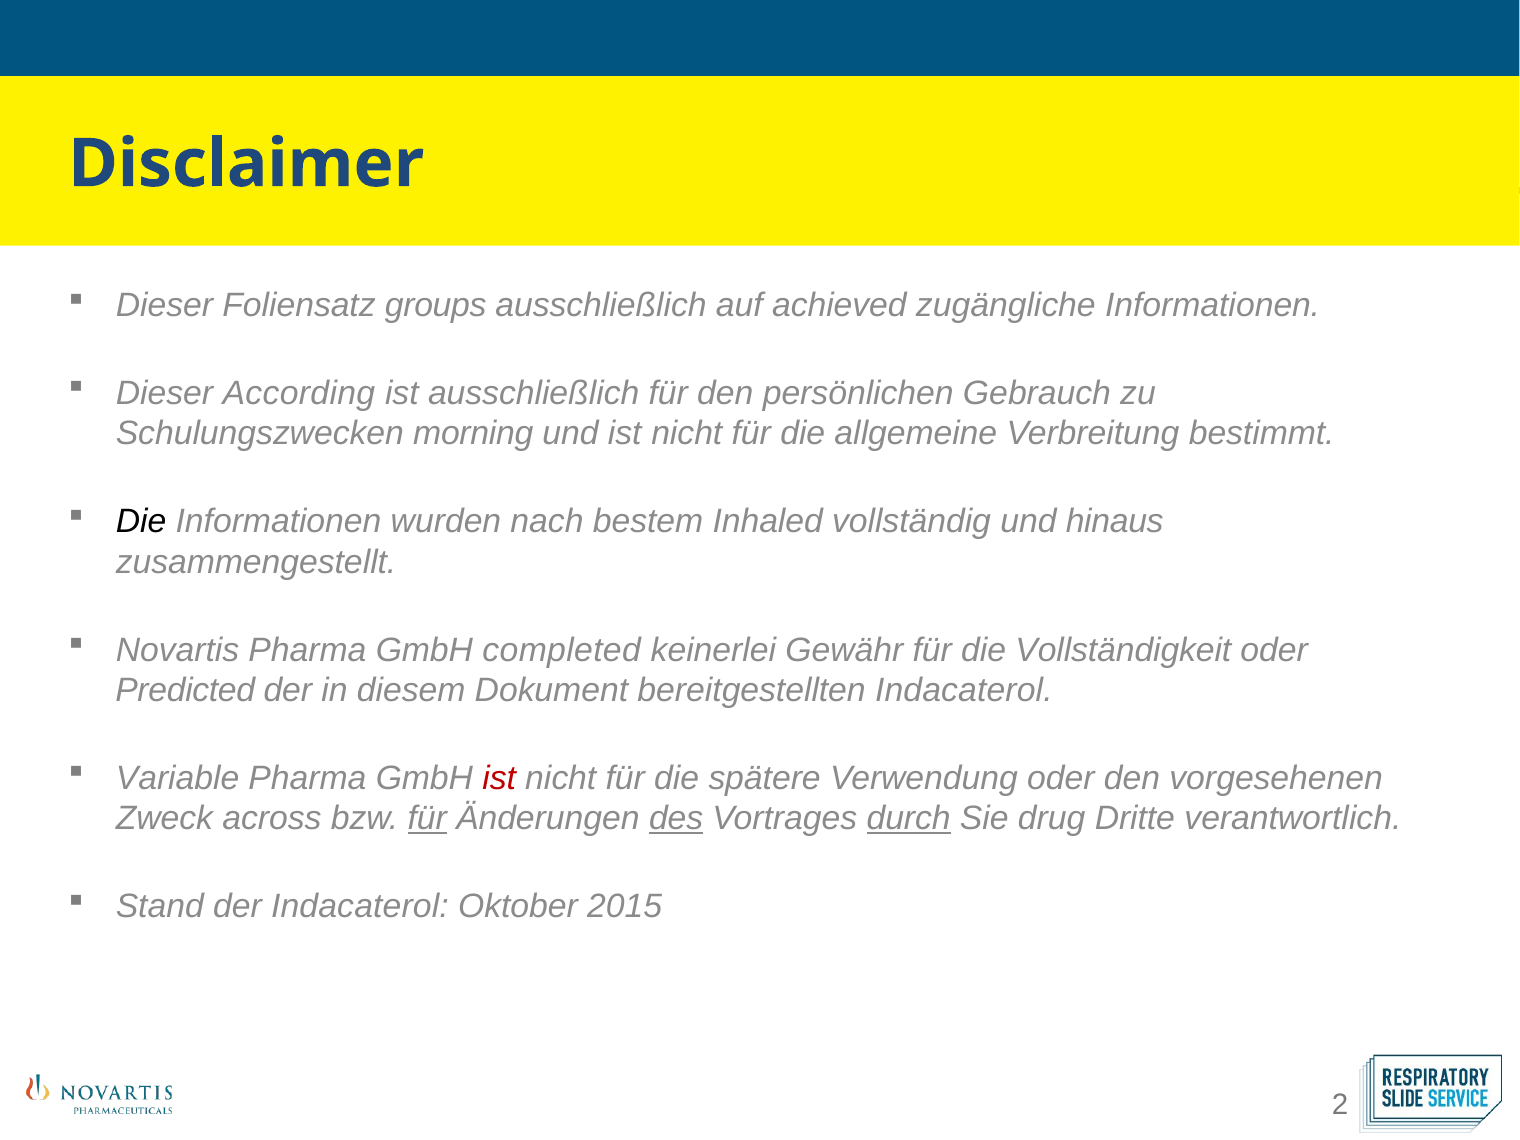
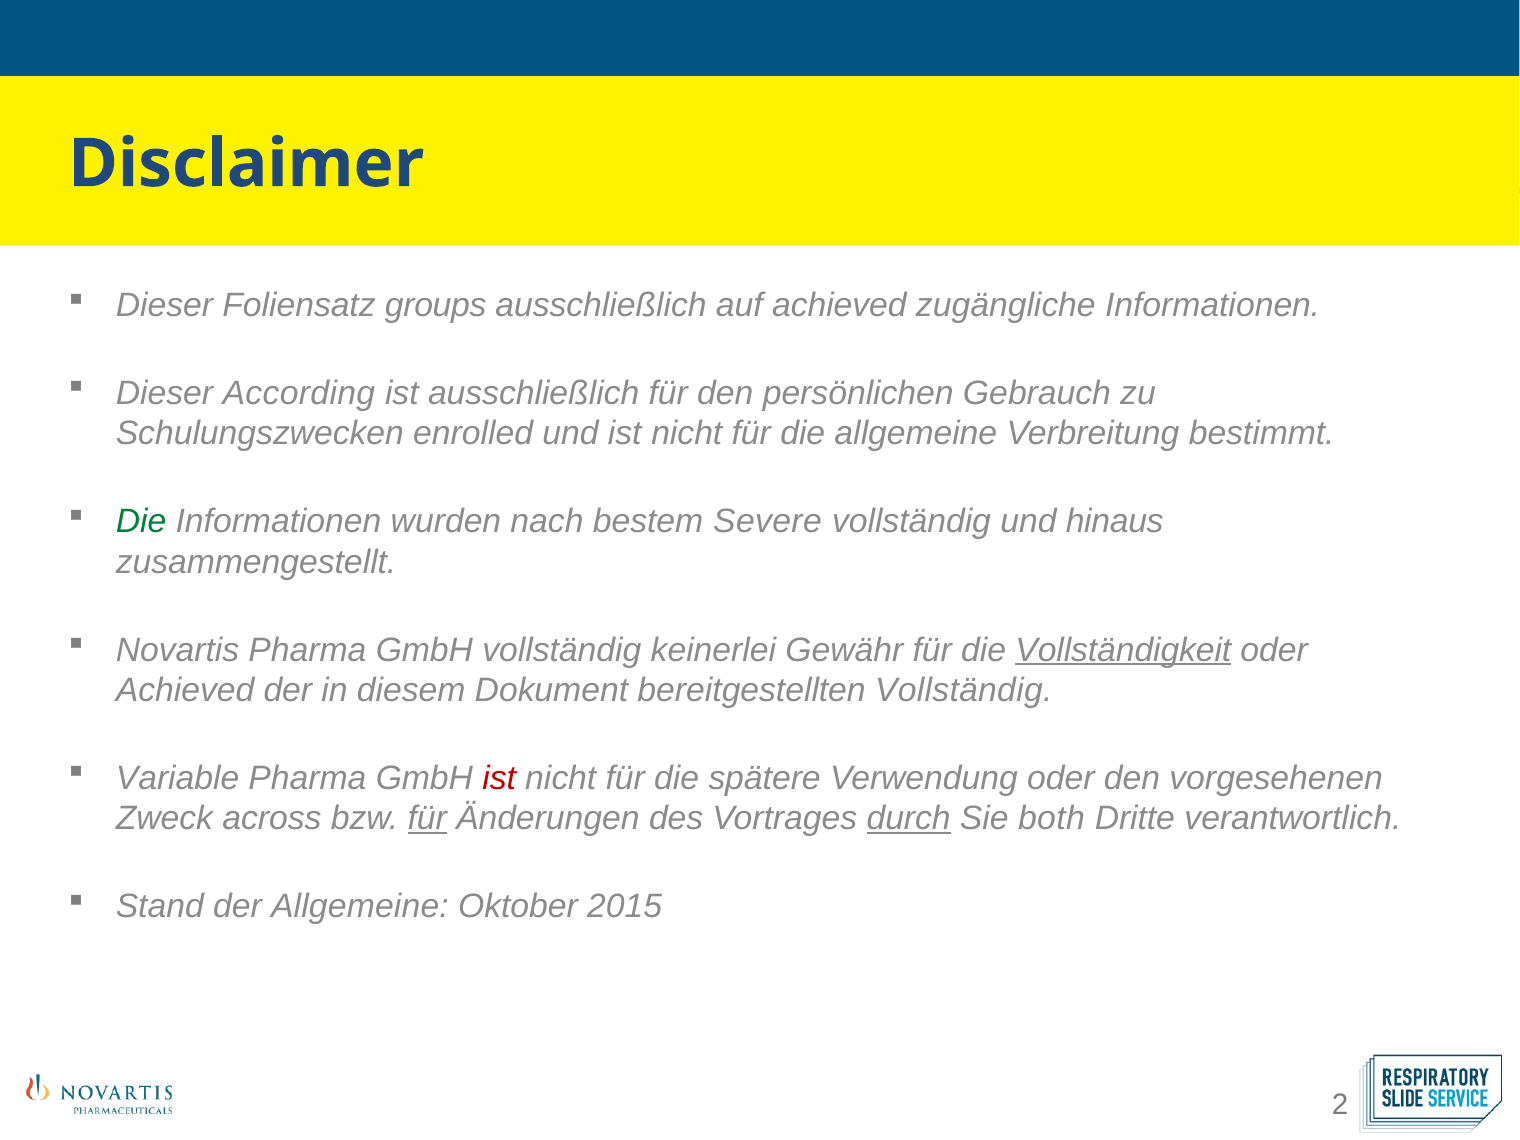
morning: morning -> enrolled (473, 434)
Die colour: black -> green (141, 522)
Inhaled: Inhaled -> Severe (768, 522)
GmbH completed: completed -> vollständig (562, 650)
Vollständigkeit underline: none -> present (1123, 650)
Predicted: Predicted -> Achieved (185, 690)
bereitgestellten Indacaterol: Indacaterol -> Vollständig (964, 690)
des underline: present -> none (676, 819)
drug: drug -> both (1051, 819)
der Indacaterol: Indacaterol -> Allgemeine (360, 906)
